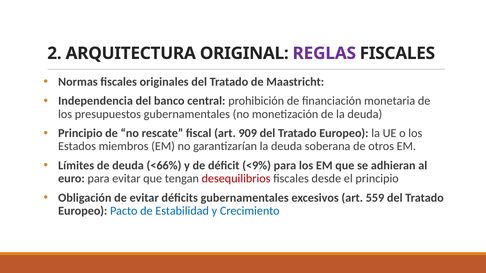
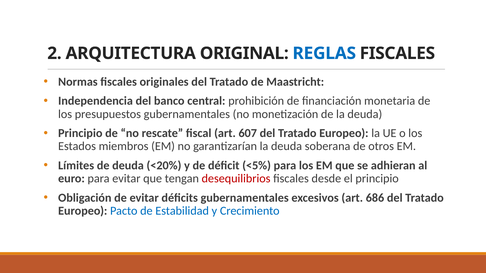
REGLAS colour: purple -> blue (324, 53)
909: 909 -> 607 (248, 133)
<66%: <66% -> <20% (164, 166)
<9%: <9% -> <5% (257, 166)
559: 559 -> 686 (375, 198)
